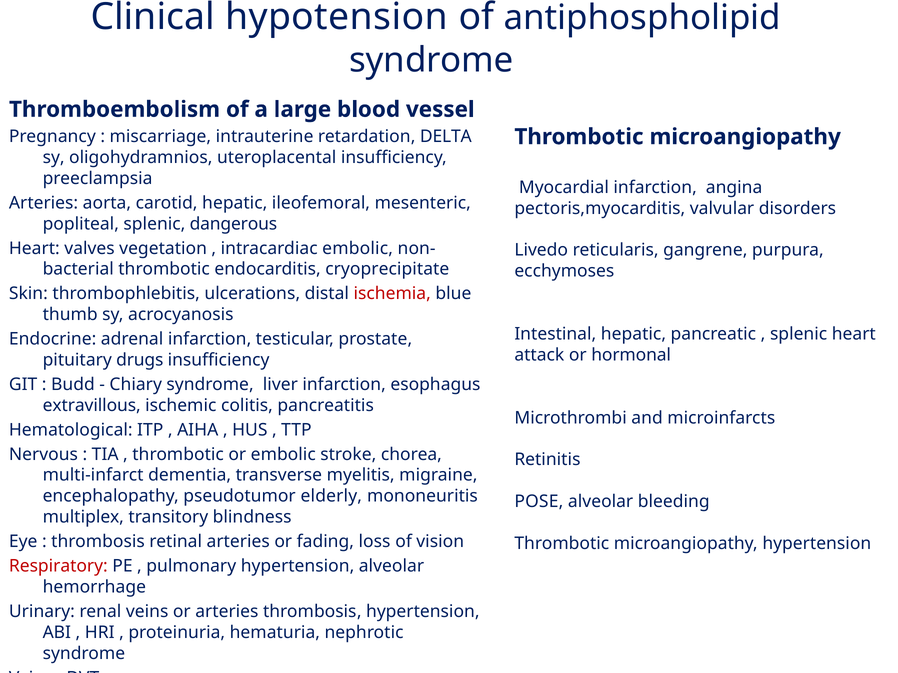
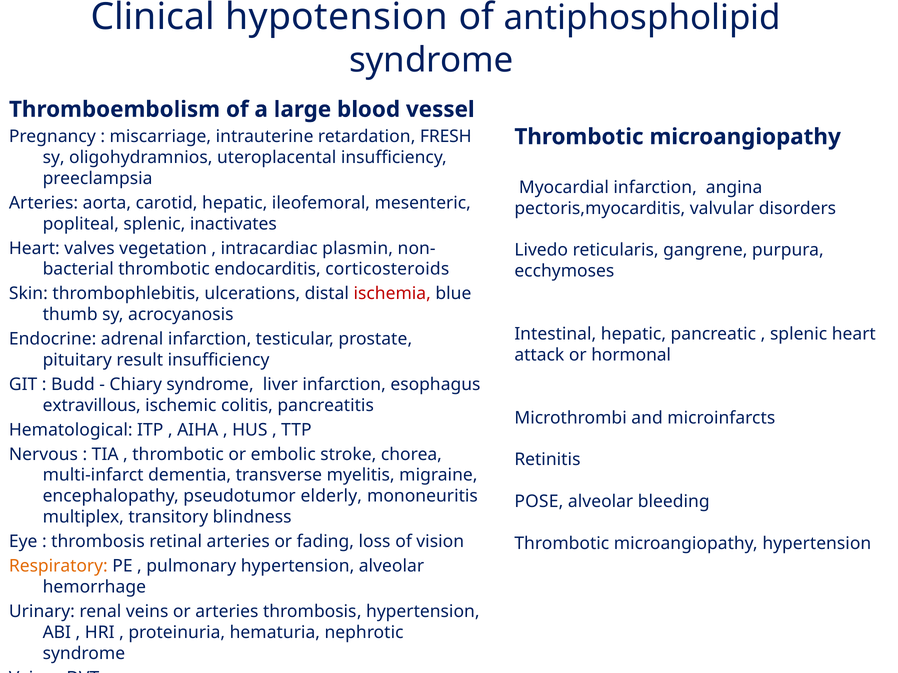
DELTA: DELTA -> FRESH (446, 137)
dangerous: dangerous -> inactivates (233, 224)
intracardiac embolic: embolic -> plasmin (358, 248)
cryoprecipitate: cryoprecipitate -> corticosteroids (387, 269)
drugs: drugs -> result (140, 360)
Respiratory colour: red -> orange (58, 566)
